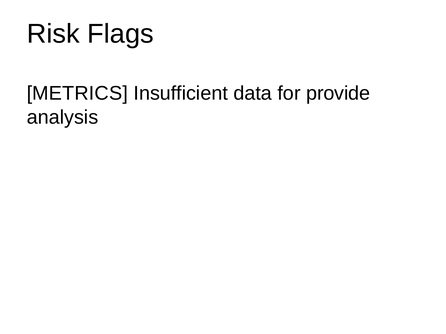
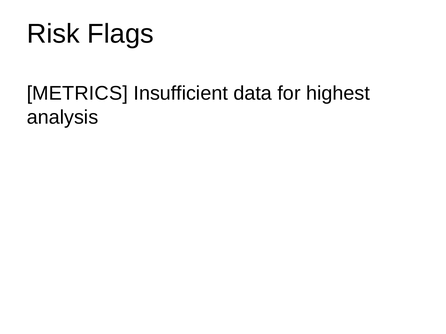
provide: provide -> highest (338, 94)
